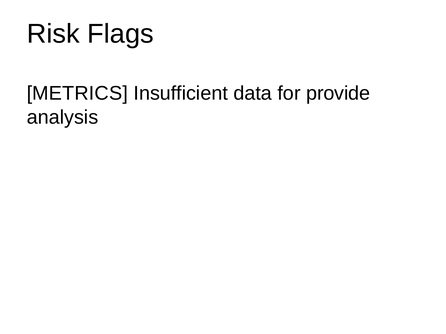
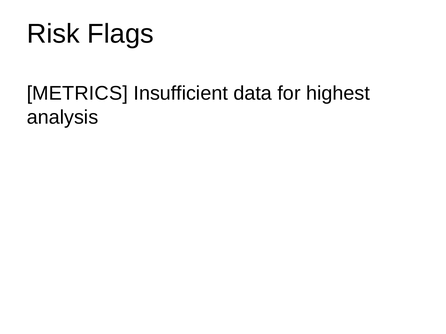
provide: provide -> highest (338, 94)
